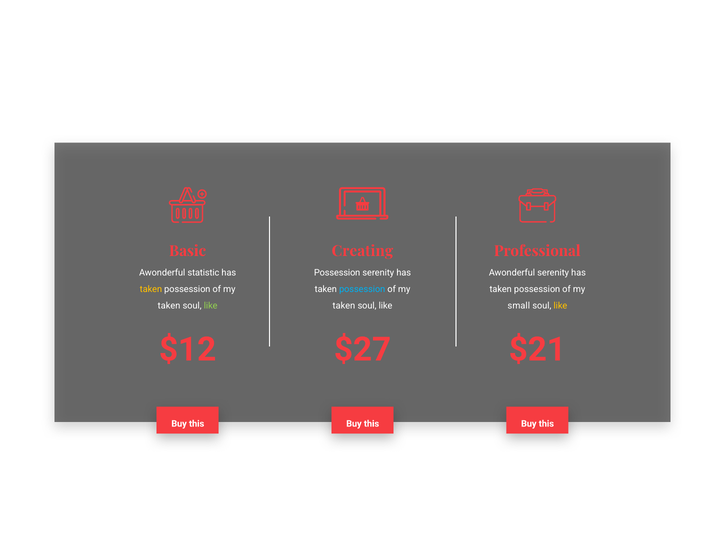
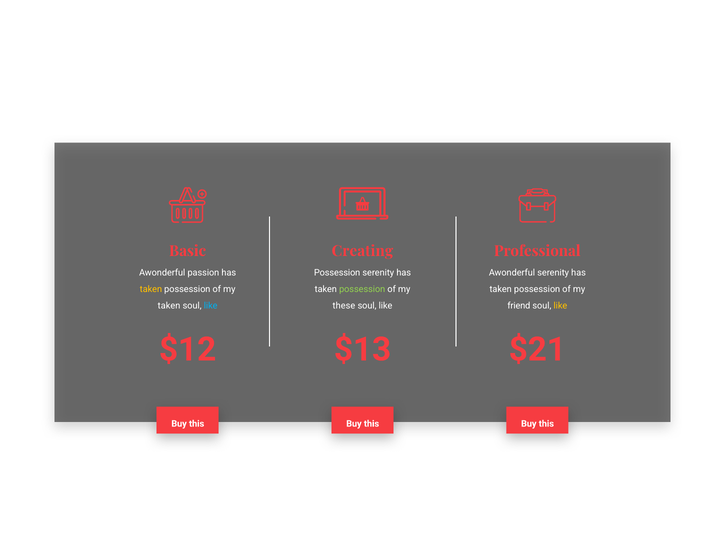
statistic: statistic -> passion (203, 273)
possession colour: light blue -> light green (362, 289)
like colour: light green -> light blue (211, 305)
taken: taken -> these (344, 305)
small: small -> friend (519, 305)
$27: $27 -> $13 (363, 349)
